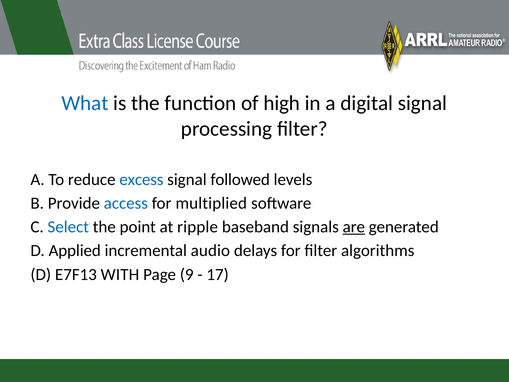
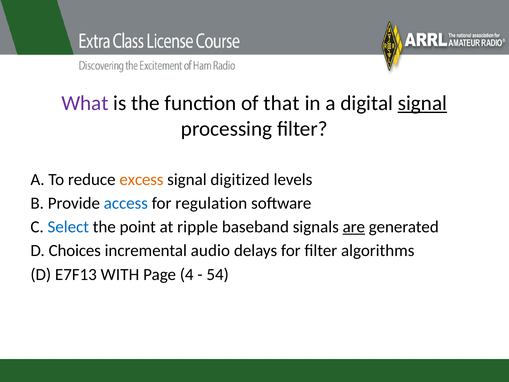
What colour: blue -> purple (85, 103)
high: high -> that (282, 103)
signal underline: none -> present (422, 103)
excess colour: blue -> orange (141, 179)
followed: followed -> digitized (240, 179)
multiplied: multiplied -> regulation (211, 203)
Applied: Applied -> Choices (75, 251)
9: 9 -> 4 (187, 274)
17: 17 -> 54 (218, 274)
